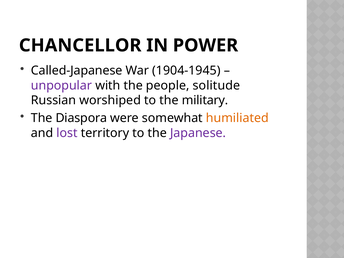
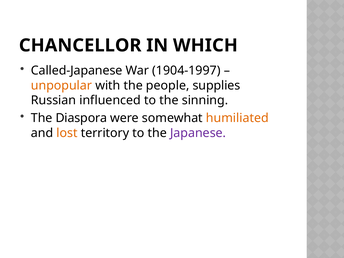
POWER: POWER -> WHICH (205, 45)
1904-1945: 1904-1945 -> 1904-1997 (186, 71)
unpopular colour: purple -> orange (61, 85)
solitude: solitude -> supplies (216, 85)
worshiped: worshiped -> influenced (110, 100)
military: military -> sinning (205, 100)
lost colour: purple -> orange (67, 133)
